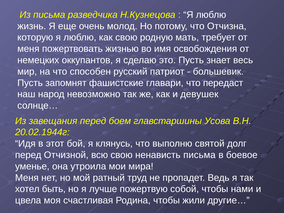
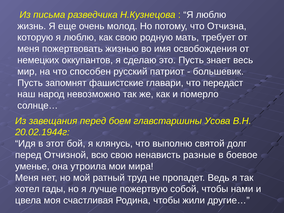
девушек: девушек -> померло (199, 94)
ненависть письма: письма -> разные (199, 155)
быть: быть -> гады (54, 189)
